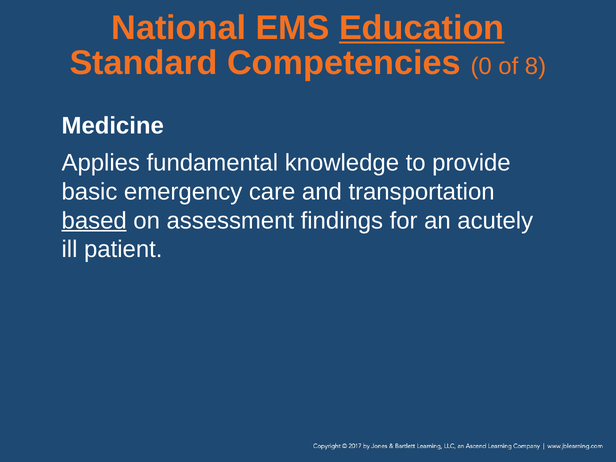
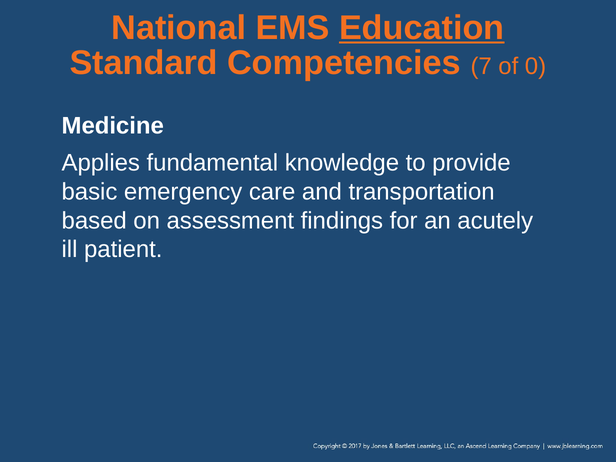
0: 0 -> 7 (481, 66)
8: 8 -> 0 (536, 66)
based underline: present -> none (94, 221)
